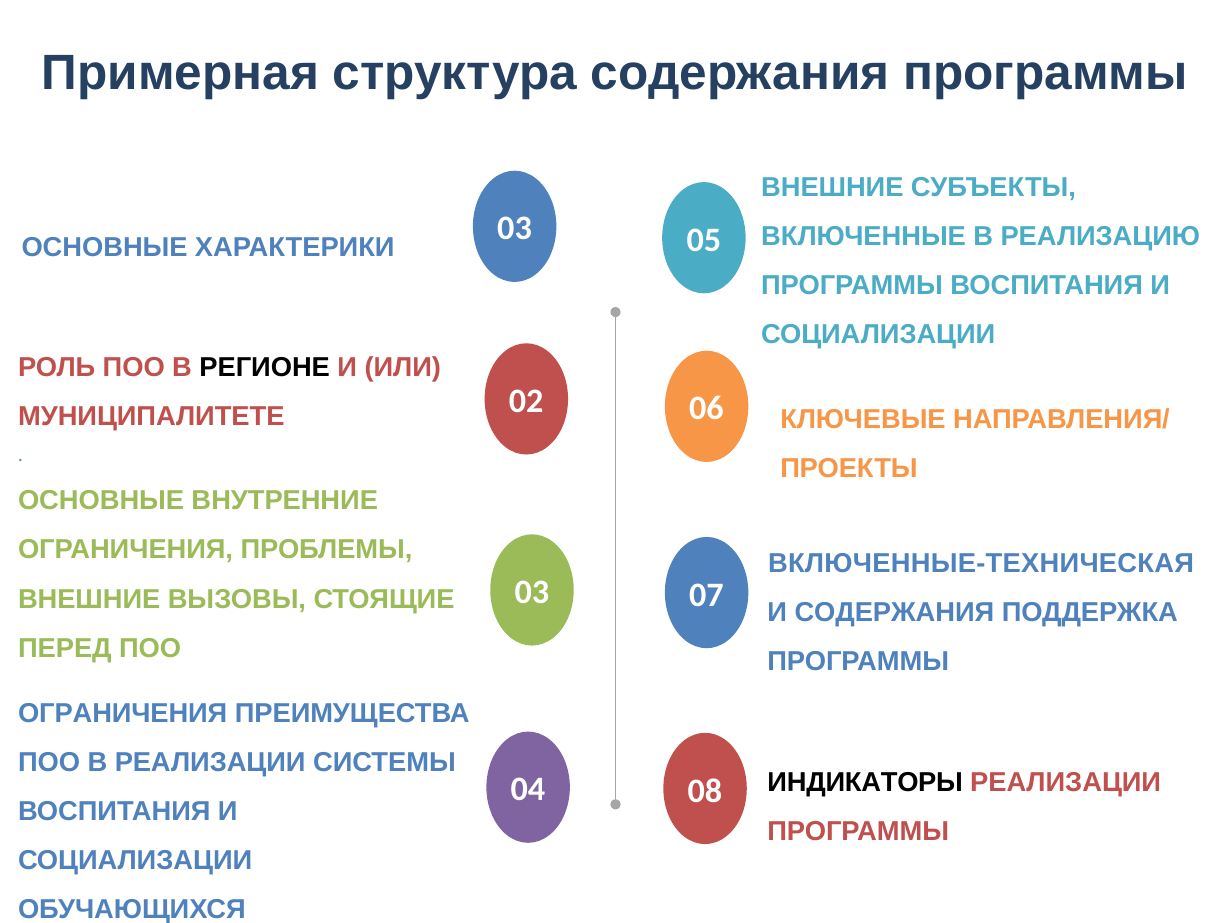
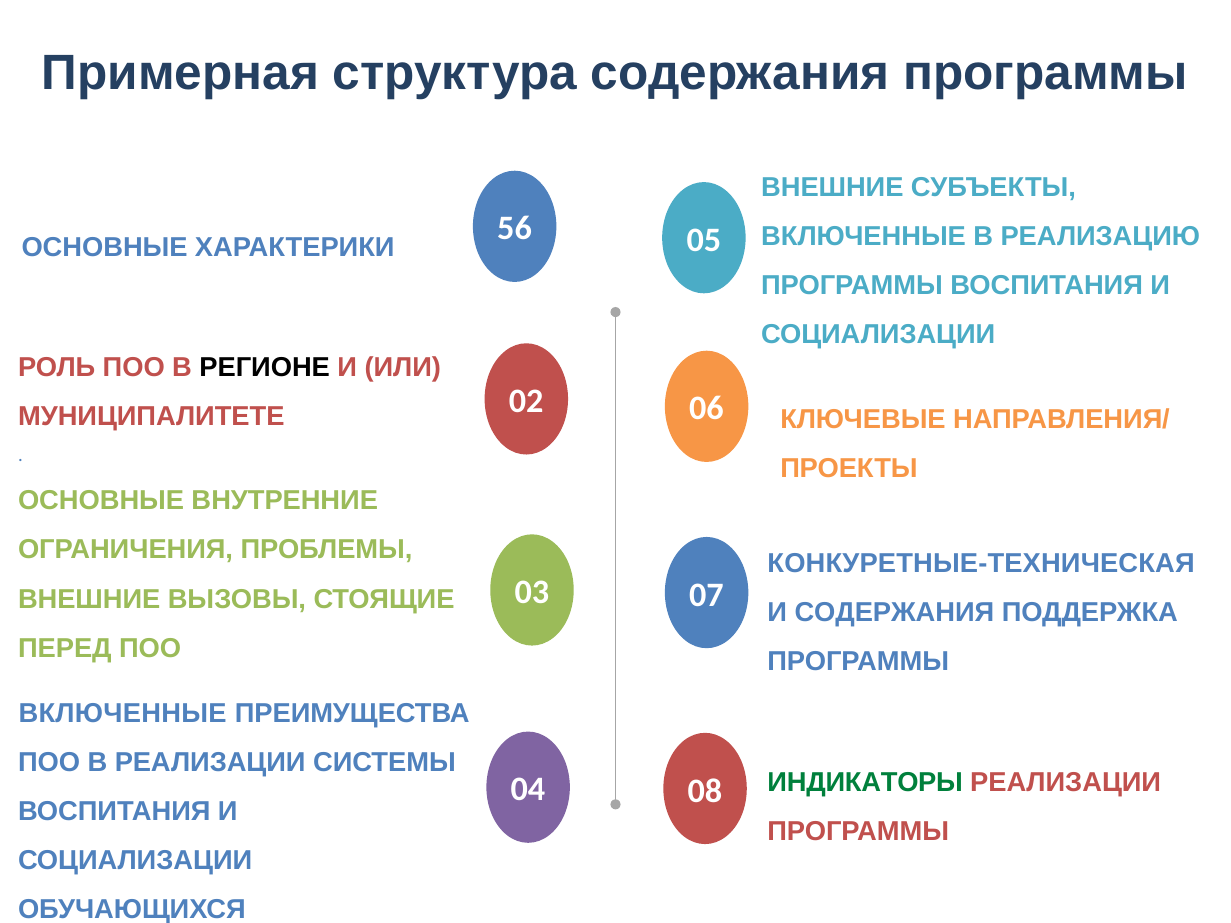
ХАРАКТЕРИКИ 03: 03 -> 56 (515, 229)
ВКЛЮЧЕННЫЕ-ТЕХНИЧЕСКАЯ: ВКЛЮЧЕННЫЕ-ТЕХНИЧЕСКАЯ -> КОНКУРЕТНЫЕ-ТЕХНИЧЕСКАЯ (981, 564)
ОГРАНИЧЕНИЯ: ОГРАНИЧЕНИЯ -> ВКЛЮЧЕННЫЕ (123, 713)
ИНДИКАТОРЫ colour: black -> green (865, 782)
